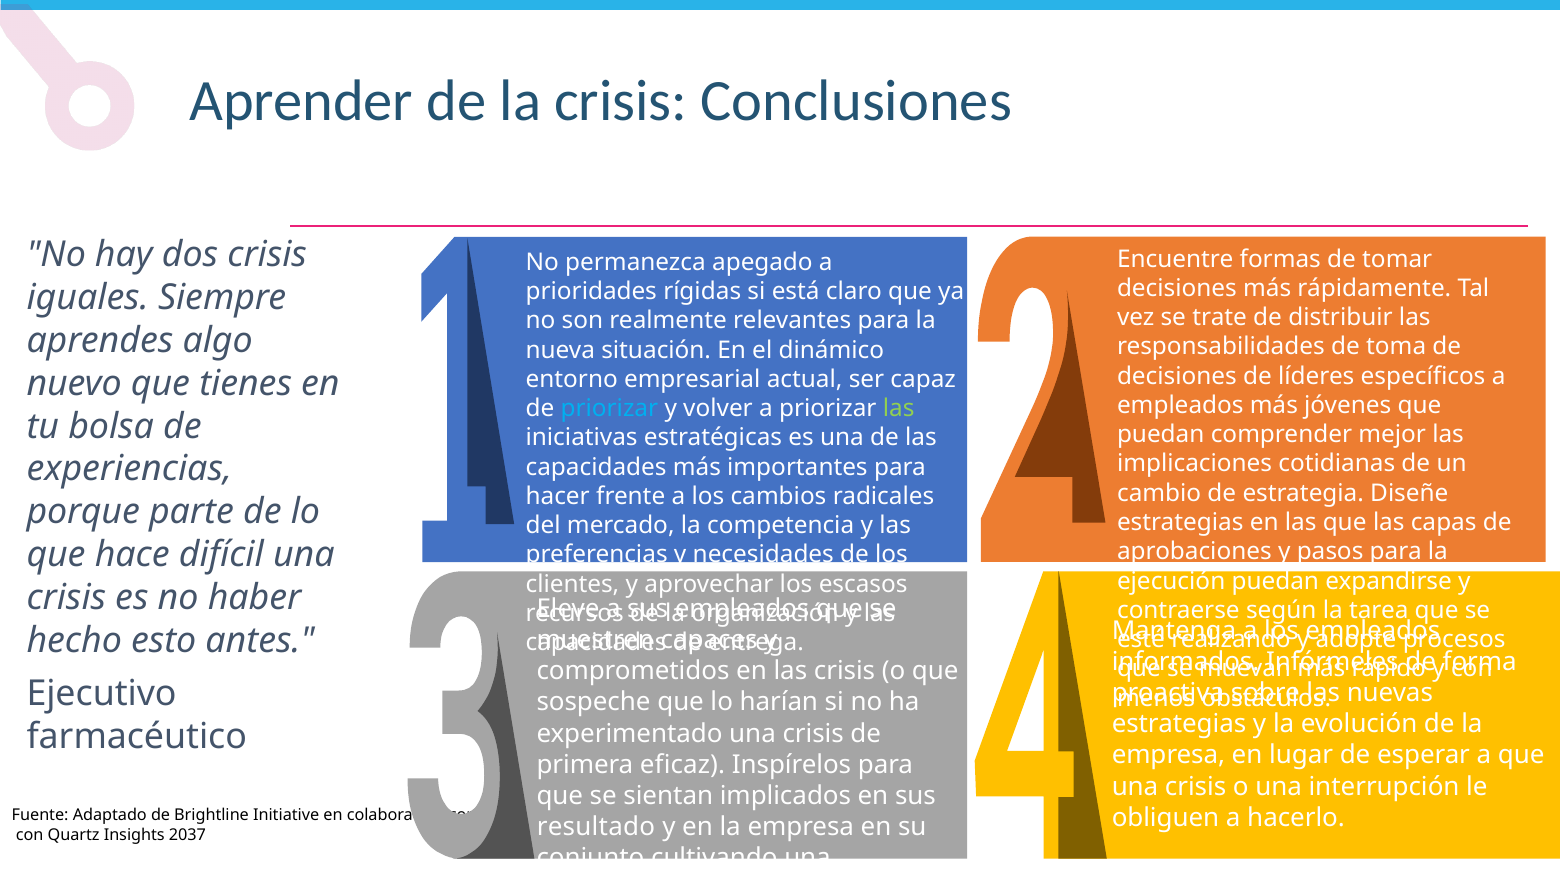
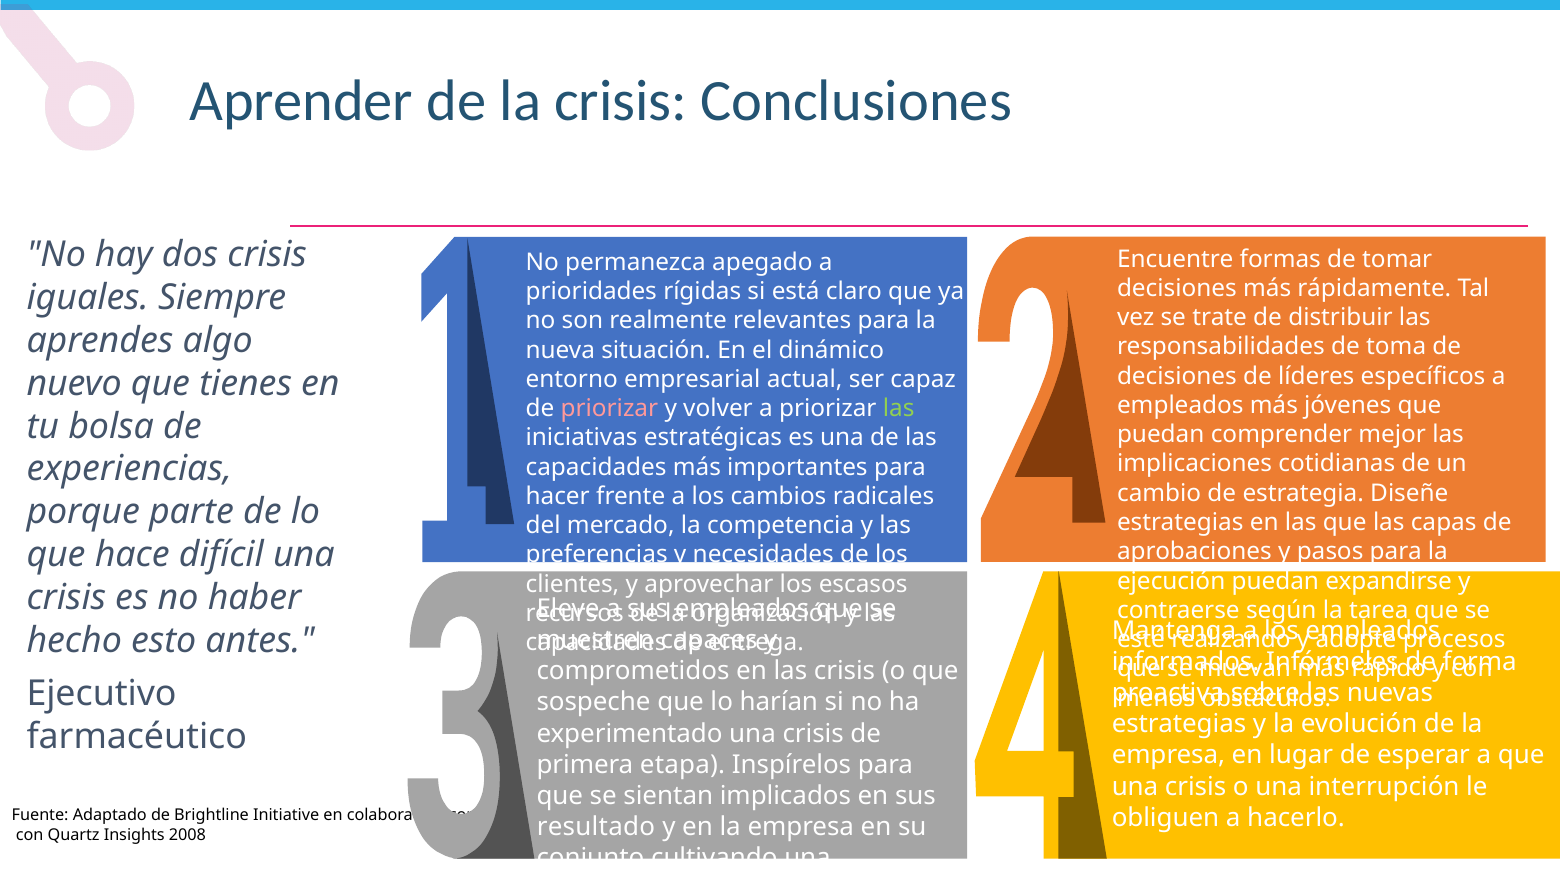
priorizar colour: light blue -> pink (609, 408)
eficaz: eficaz -> etapa (682, 764)
2037: 2037 -> 2008 (187, 834)
